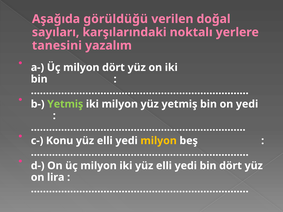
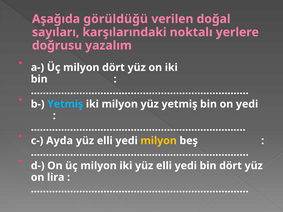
tanesini: tanesini -> doğrusu (57, 46)
Yetmiş colour: light green -> light blue (65, 104)
Konu: Konu -> Ayda (60, 141)
